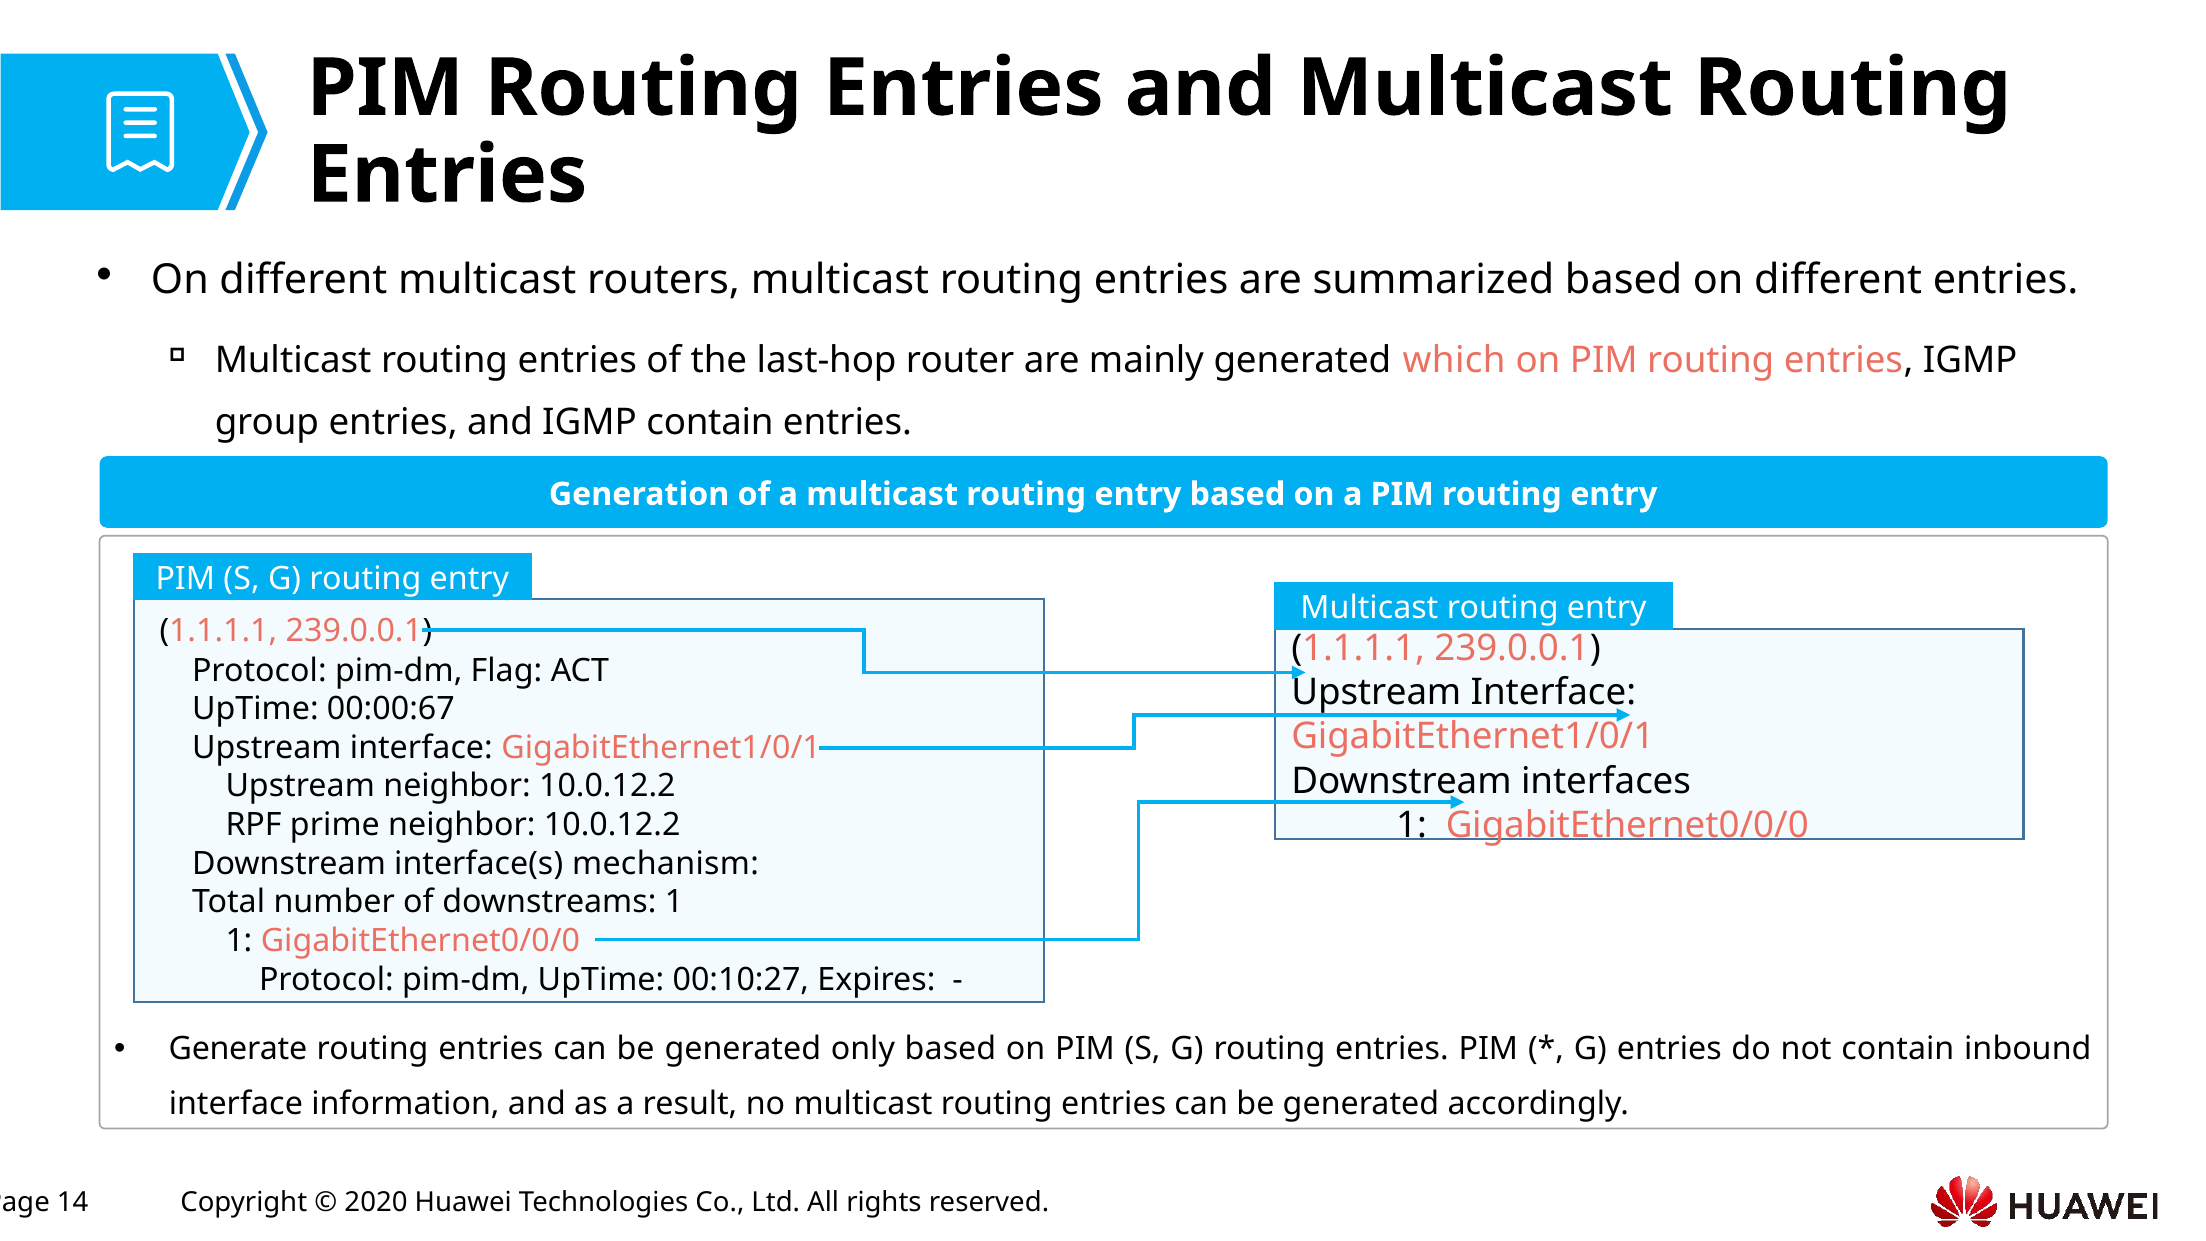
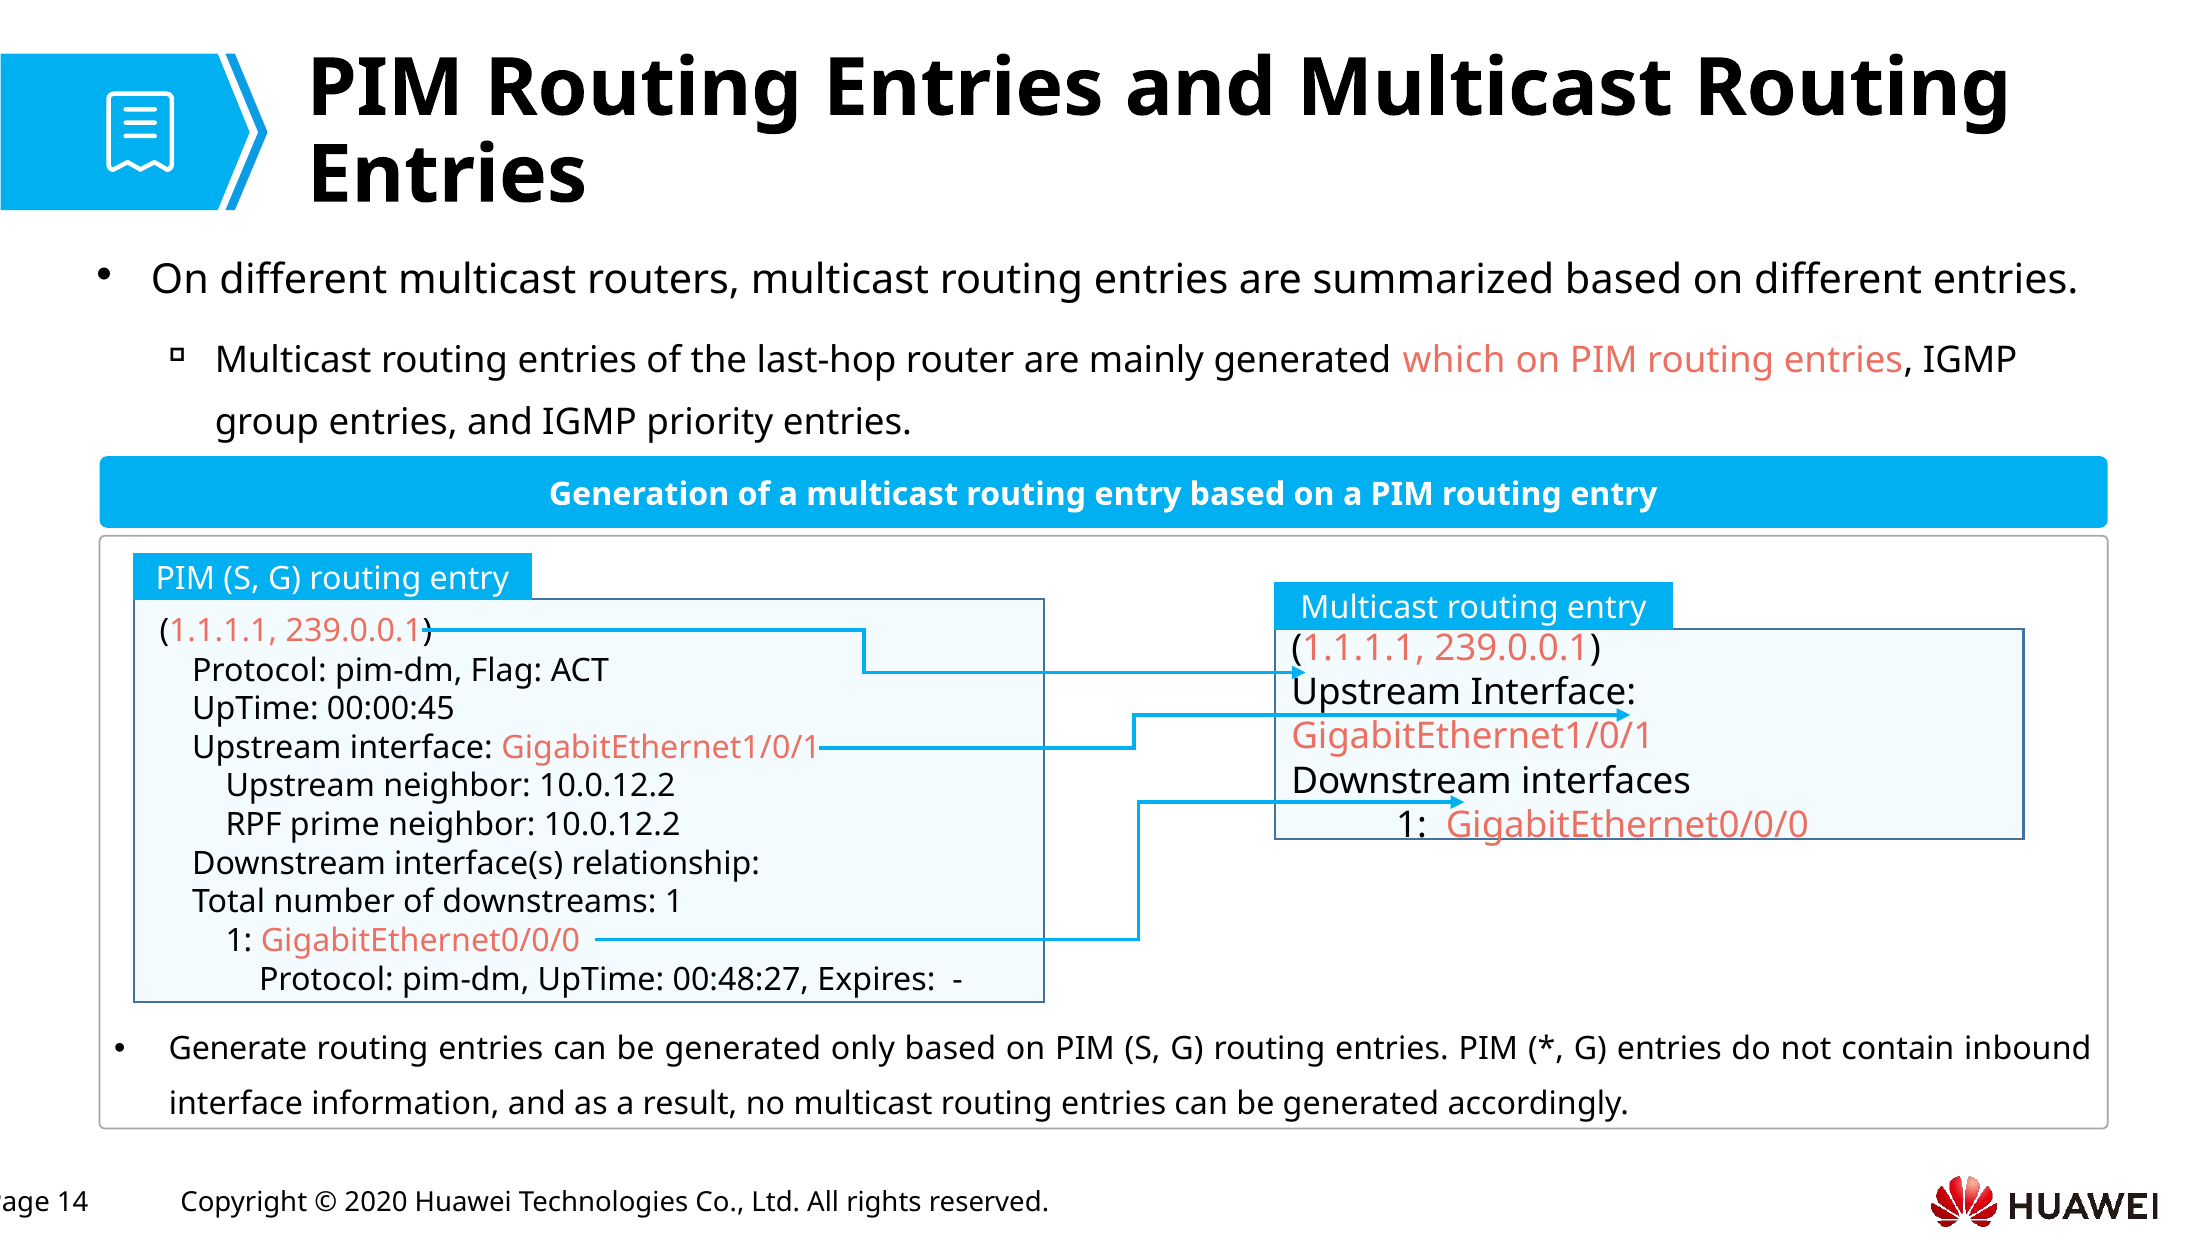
IGMP contain: contain -> priority (710, 422)
00:00:67: 00:00:67 -> 00:00:45 (391, 709)
mechanism: mechanism -> relationship (666, 863)
00:10:27: 00:10:27 -> 00:48:27 (741, 979)
